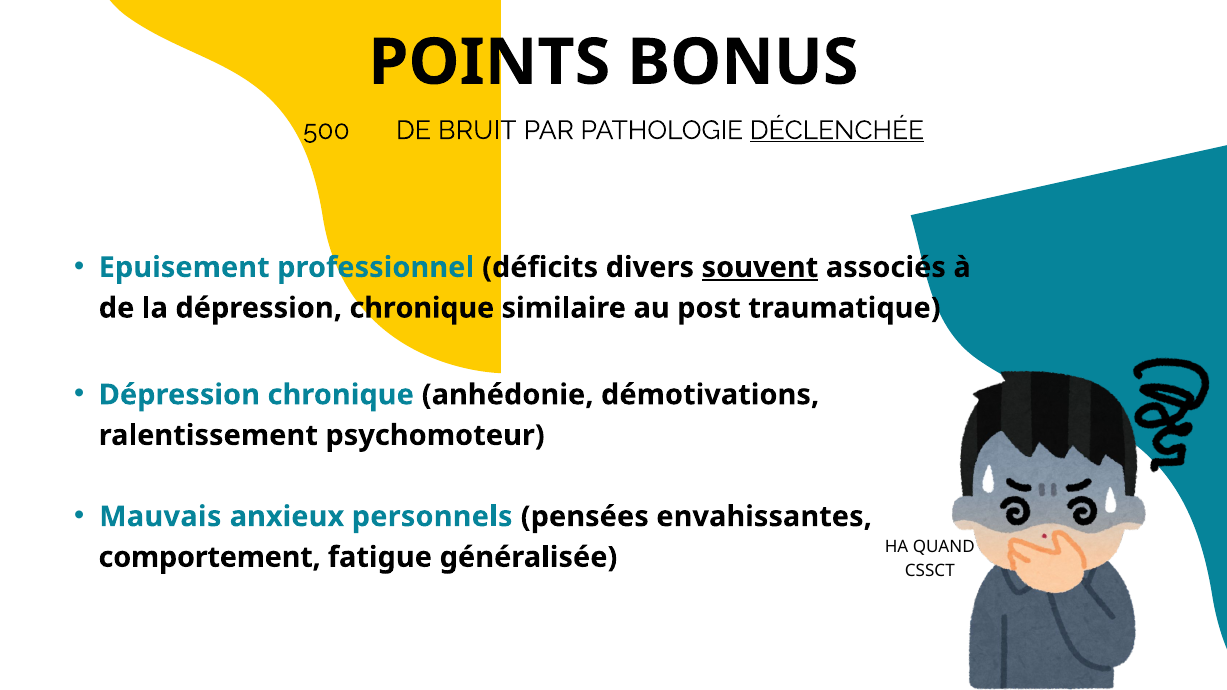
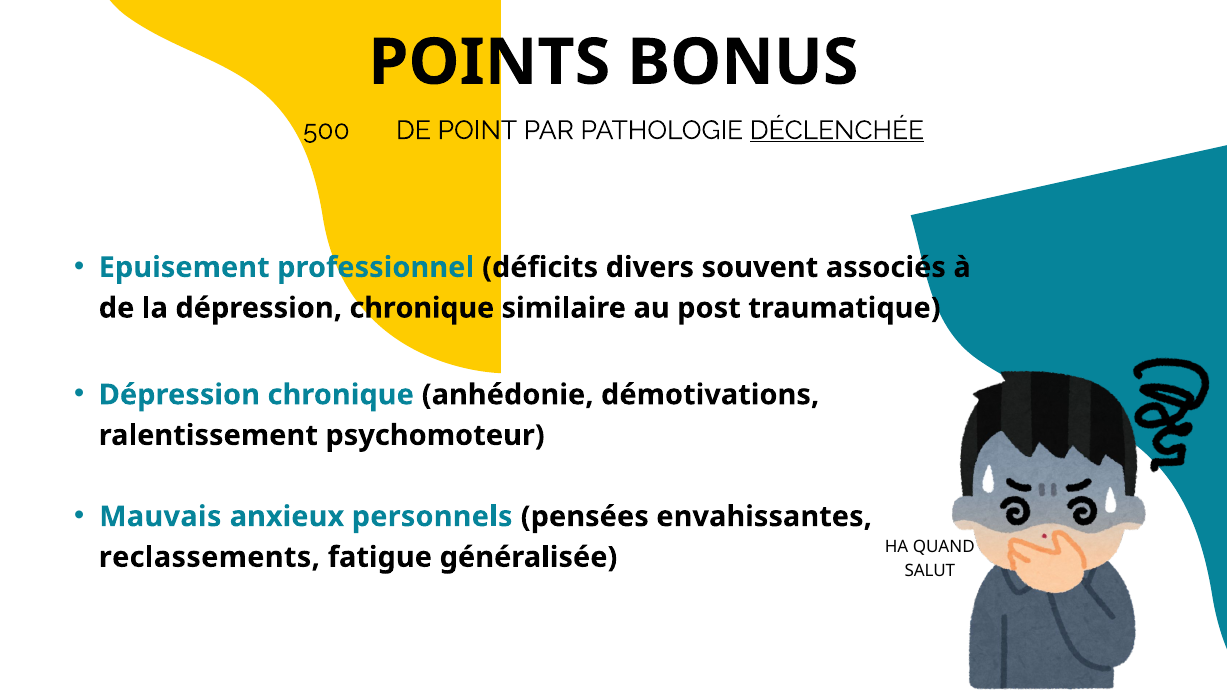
BRUIT: BRUIT -> POINT (477, 130)
souvent underline: present -> none (760, 268)
comportement: comportement -> reclassements (209, 557)
CSSCT: CSSCT -> SALUT (930, 571)
